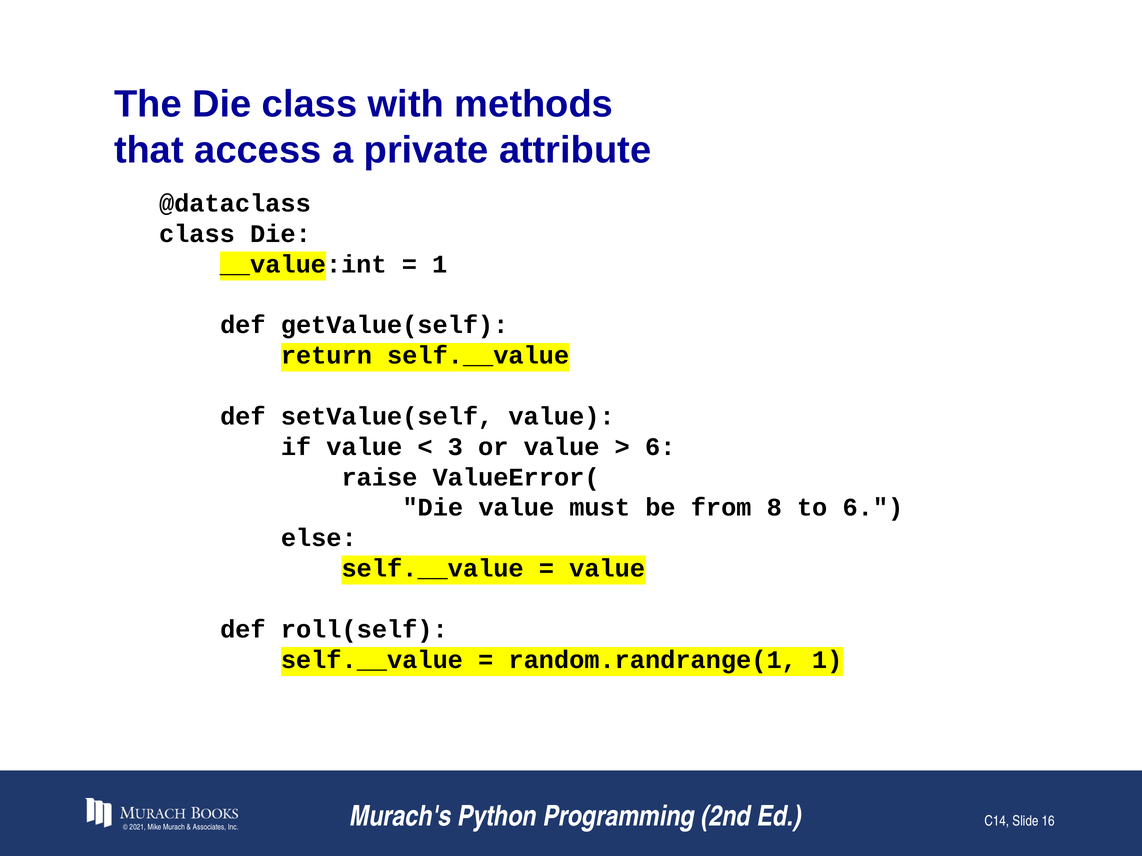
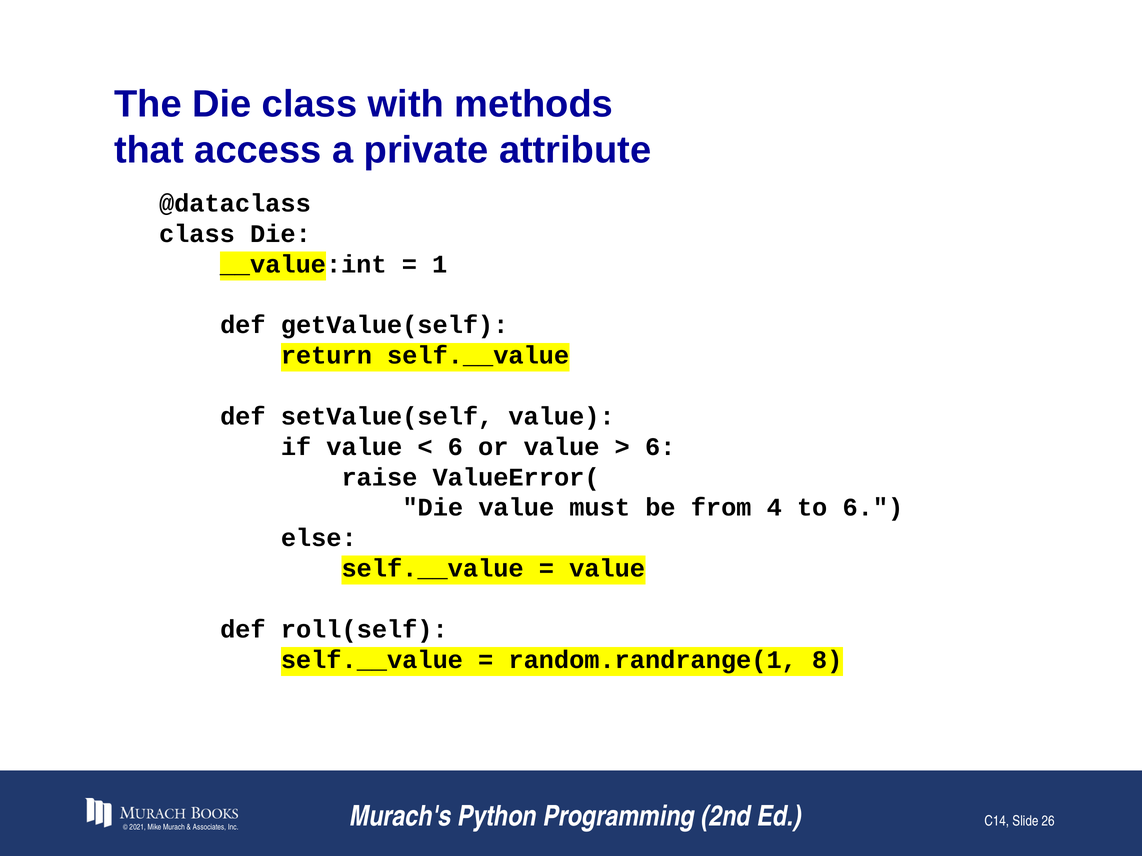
3: 3 -> 6 (455, 447)
8: 8 -> 4 (774, 508)
random.randrange(1 1: 1 -> 8 (827, 660)
16: 16 -> 26 (1048, 822)
